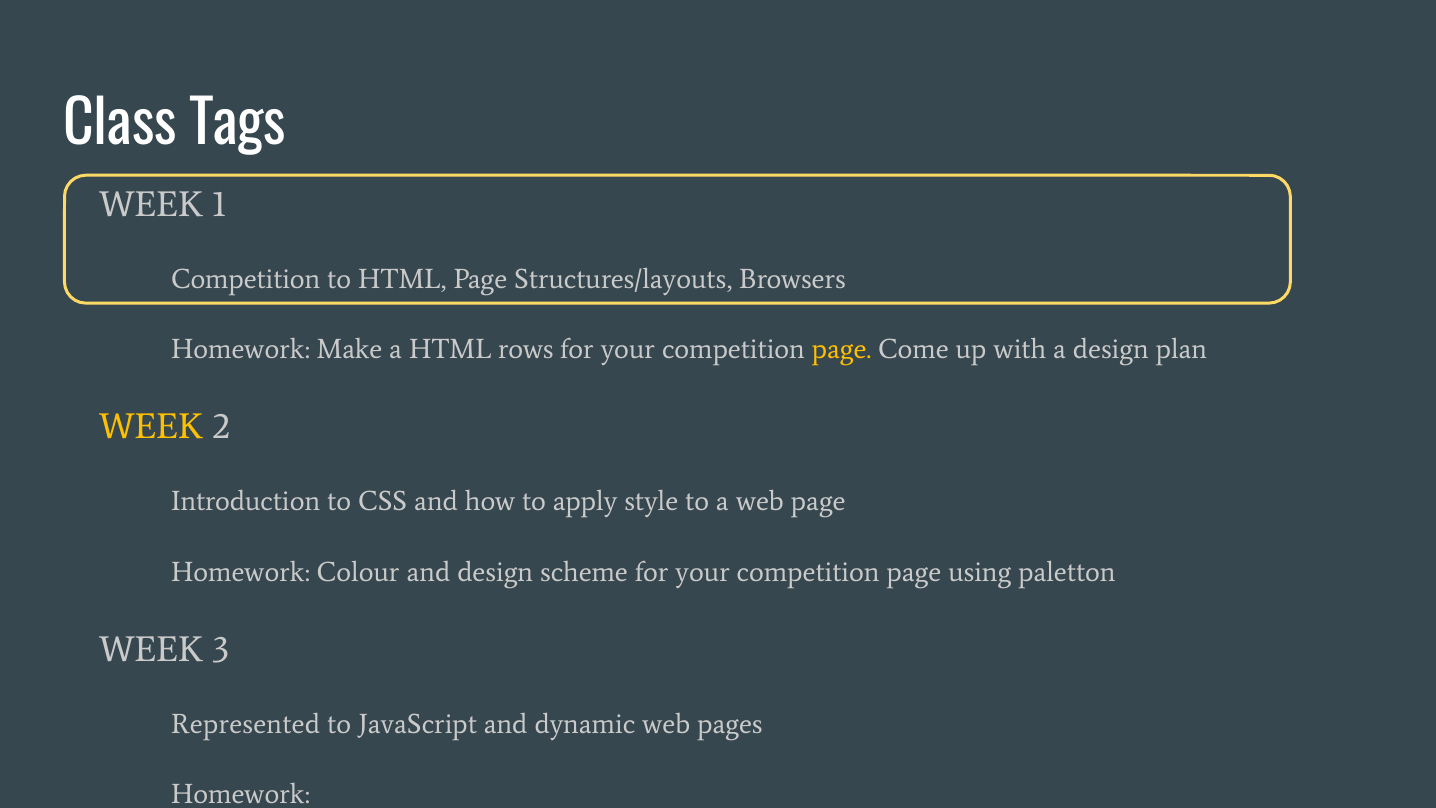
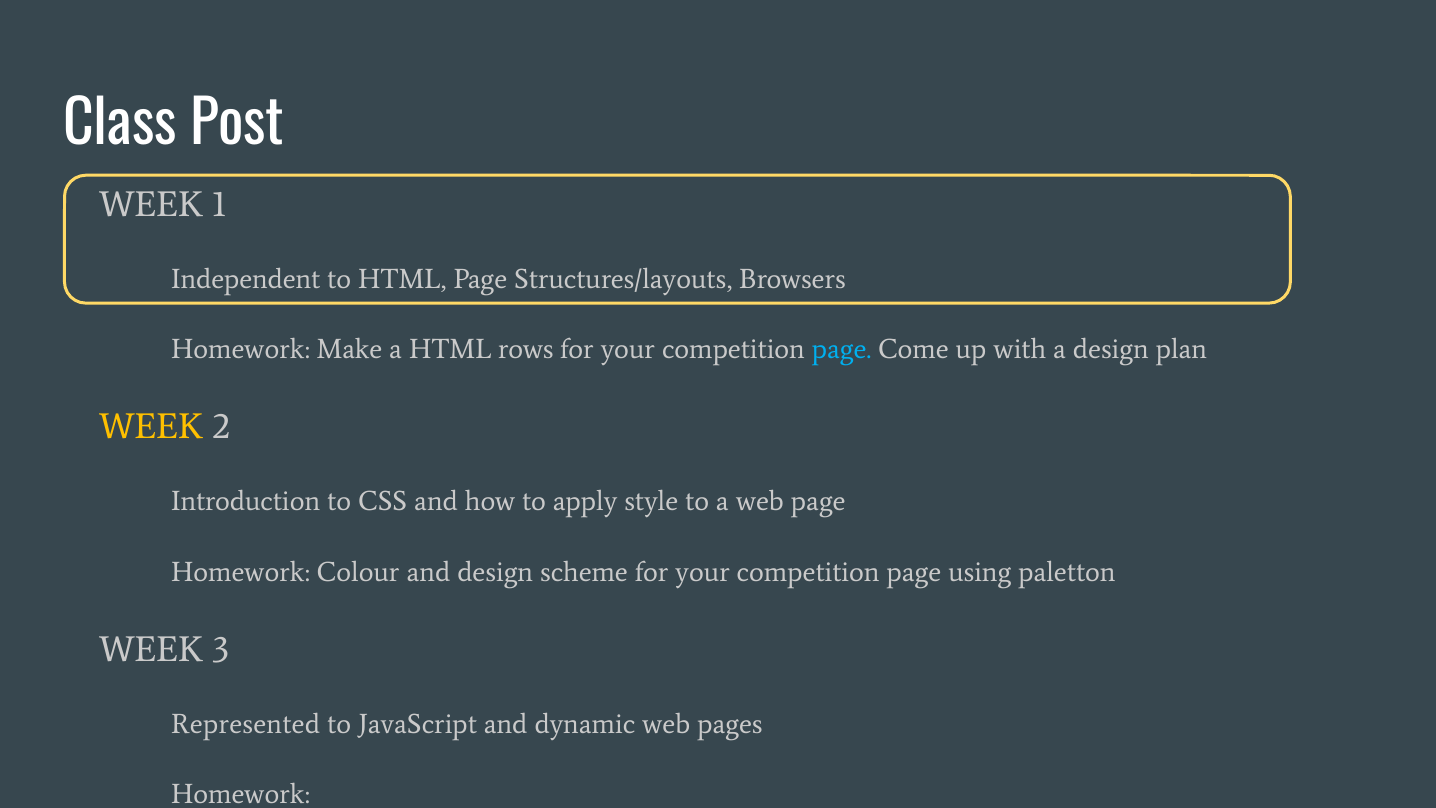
Tags: Tags -> Post (237, 124)
Competition: Competition -> Independent (246, 279)
page colour: yellow -> light blue (842, 350)
